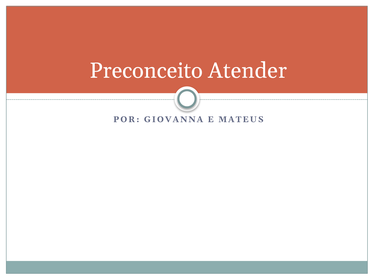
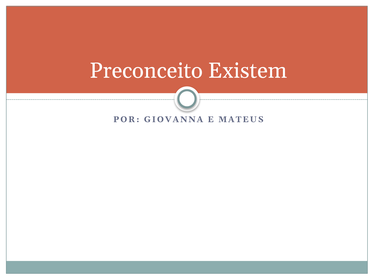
Atender: Atender -> Existem (248, 71)
